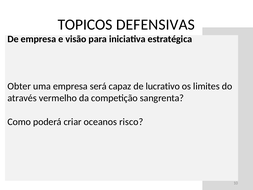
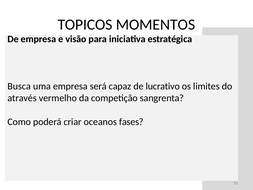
DEFENSIVAS: DEFENSIVAS -> MOMENTOS (155, 24)
Obter: Obter -> Busca (19, 86)
risco: risco -> fases (131, 122)
